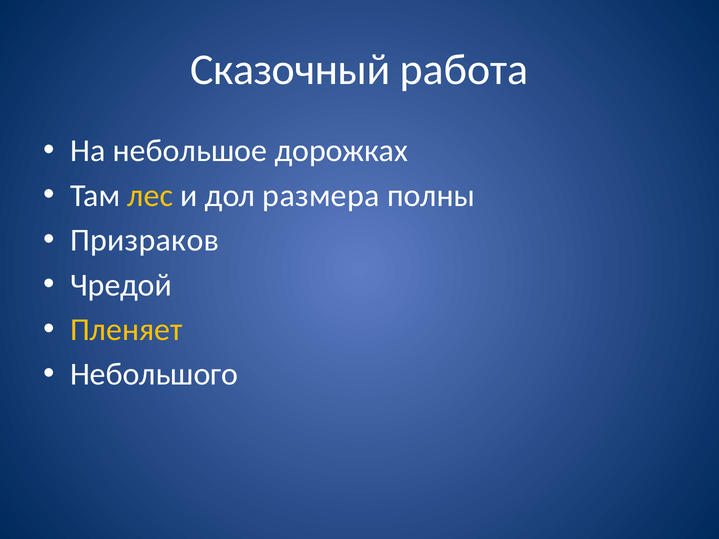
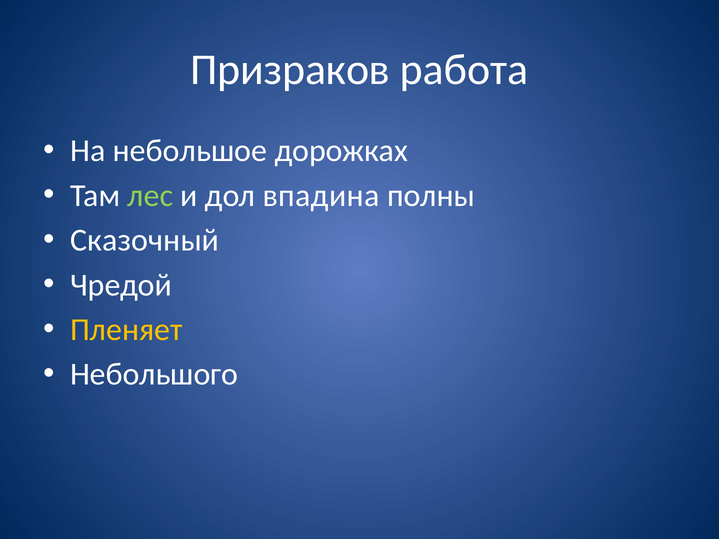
Сказочный: Сказочный -> Призраков (290, 70)
лес colour: yellow -> light green (150, 196)
размера: размера -> впадина (321, 196)
Призраков: Призраков -> Сказочный (145, 240)
